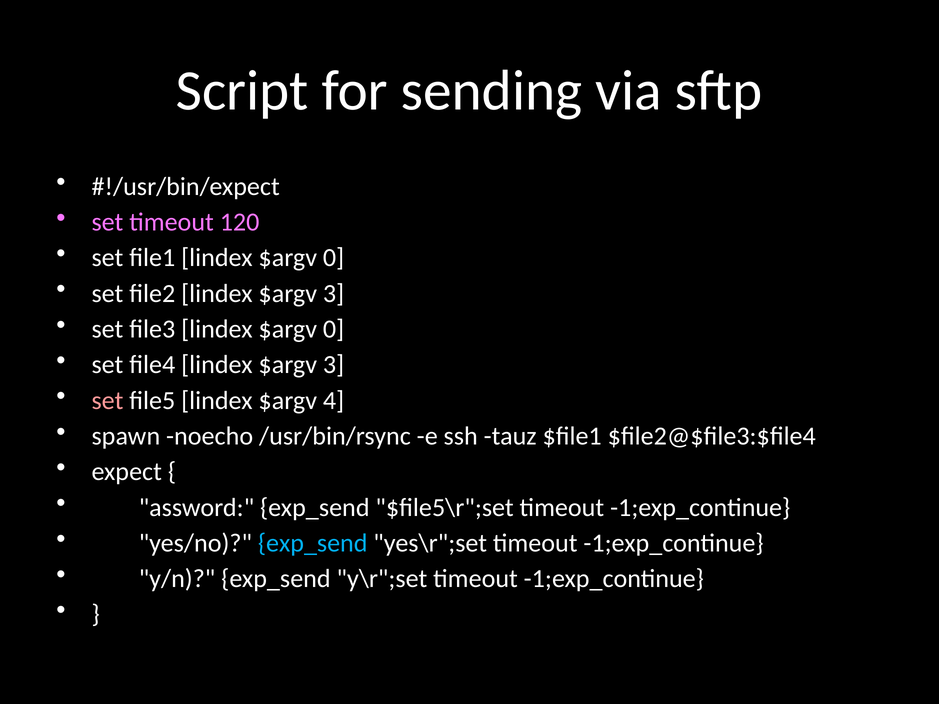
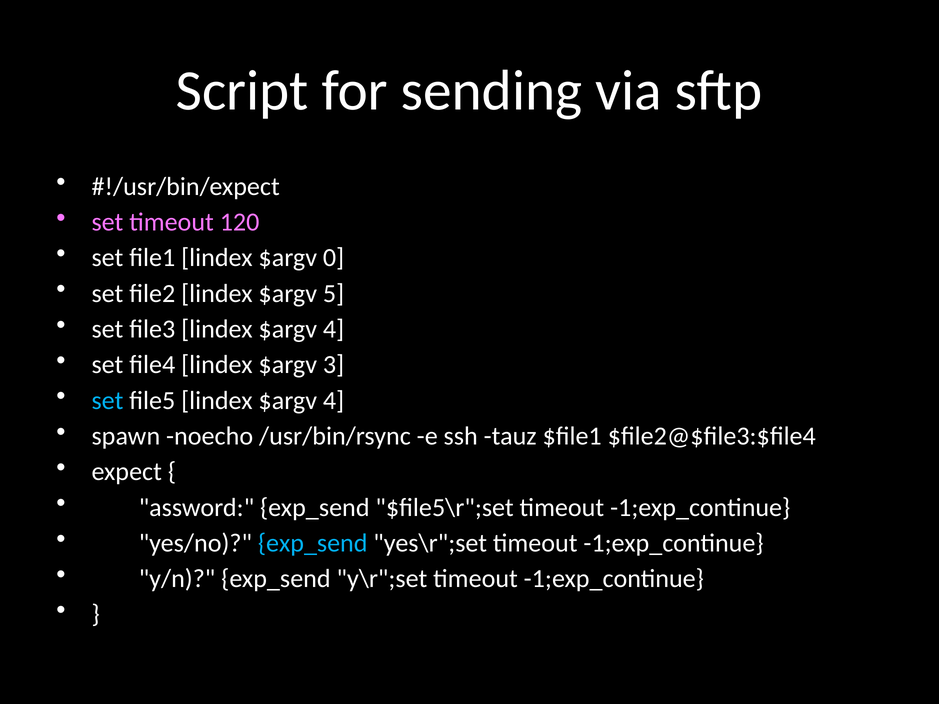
file2 lindex $argv 3: 3 -> 5 (334, 294)
file3 lindex $argv 0: 0 -> 4 (334, 329)
set colour: pink -> light blue (107, 401)
